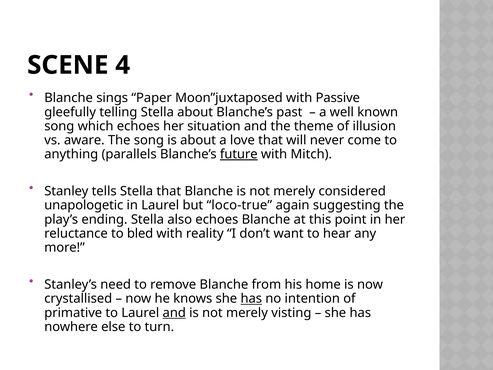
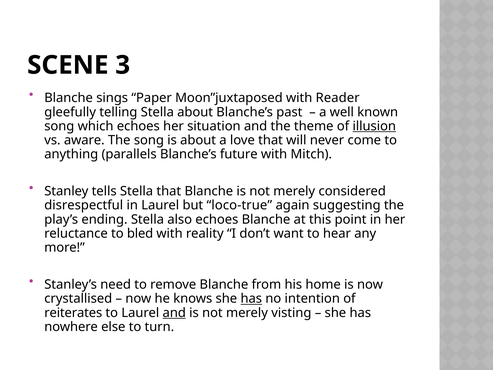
4: 4 -> 3 (123, 65)
Passive: Passive -> Reader (338, 98)
illusion underline: none -> present (374, 126)
future underline: present -> none (239, 154)
unapologetic: unapologetic -> disrespectful (84, 205)
primative: primative -> reiterates (73, 313)
